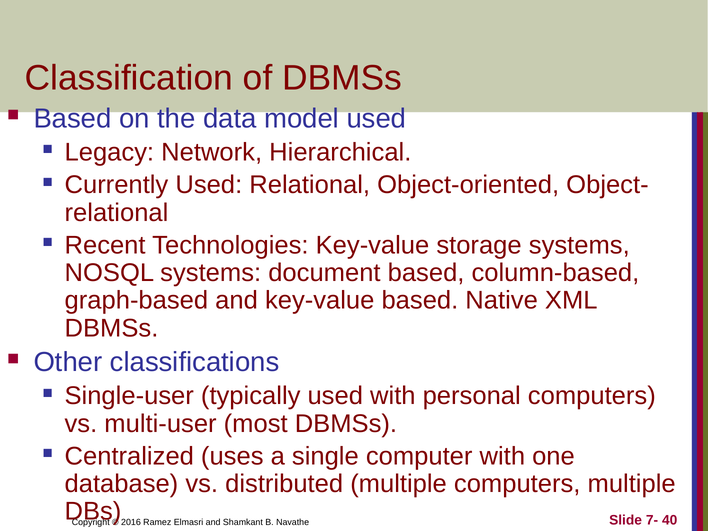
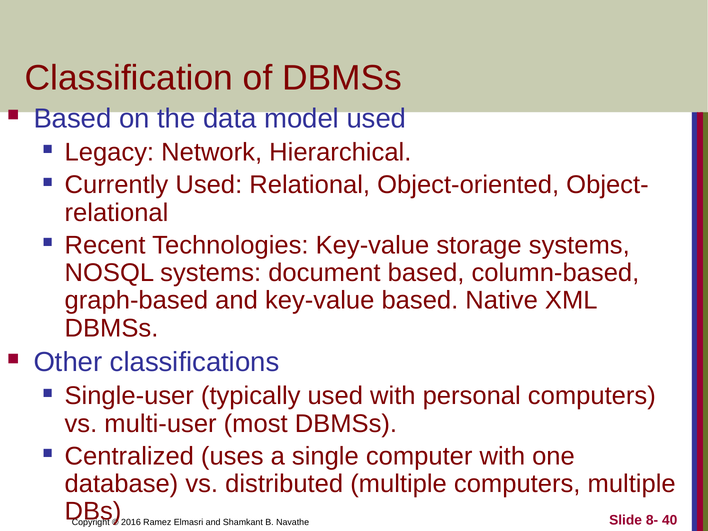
7-: 7- -> 8- (652, 520)
